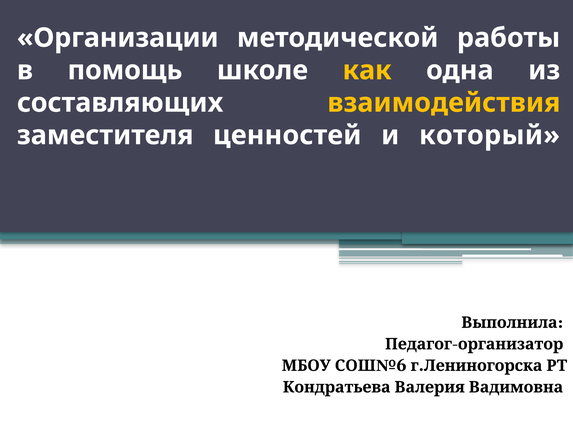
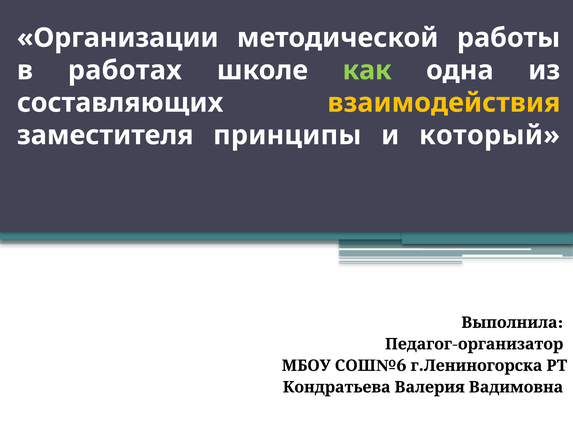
помощь: помощь -> работах (125, 70)
как colour: yellow -> light green (367, 70)
ценностей: ценностей -> принципы (287, 135)
